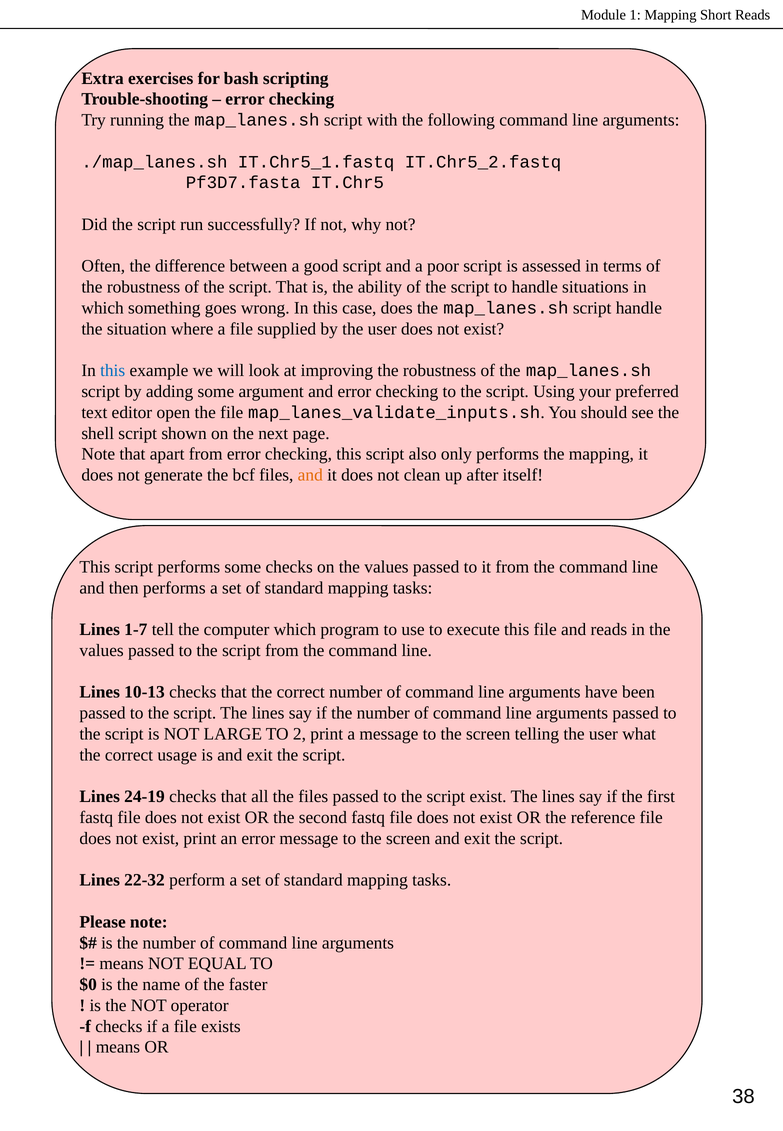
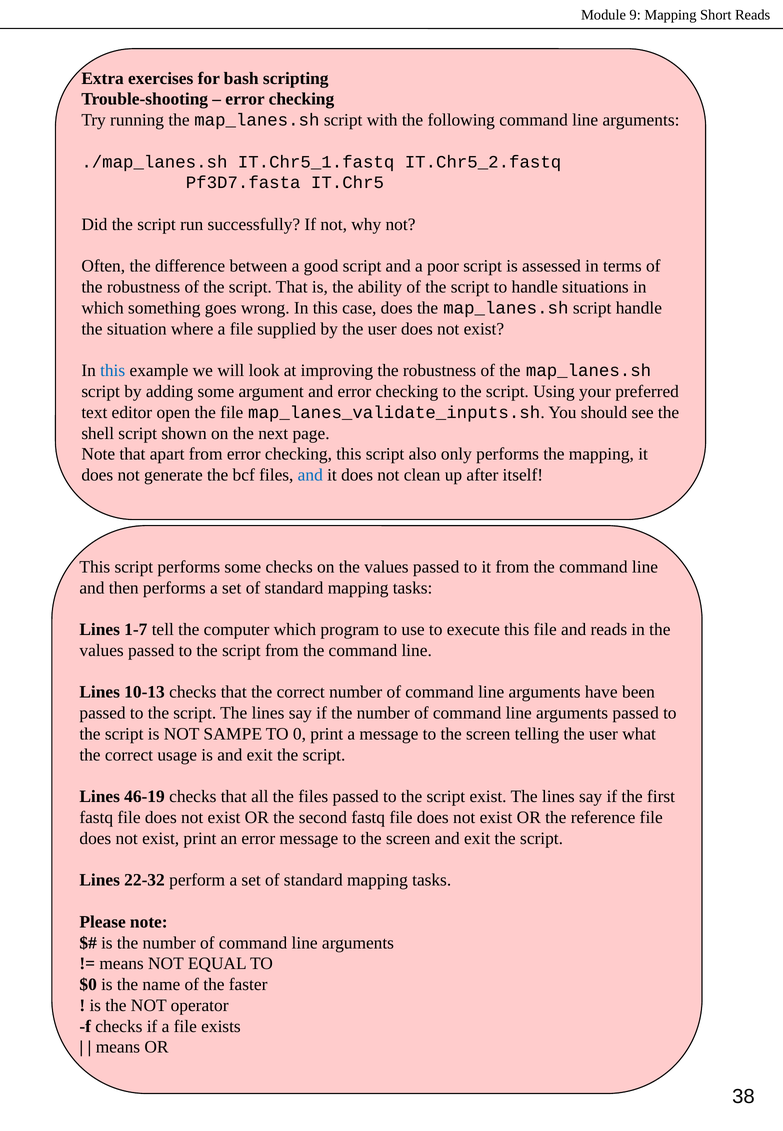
1: 1 -> 9 (635, 15)
and colour: orange -> blue (310, 475)
LARGE: LARGE -> SAMPE (233, 734)
2: 2 -> 0 (299, 734)
24-19: 24-19 -> 46-19 (144, 797)
